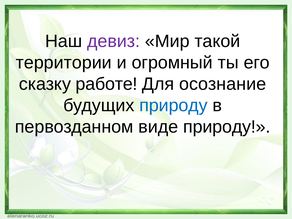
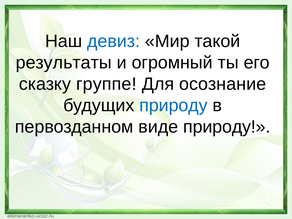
девиз colour: purple -> blue (114, 41)
территории: территории -> результаты (64, 63)
работе: работе -> группе (106, 84)
